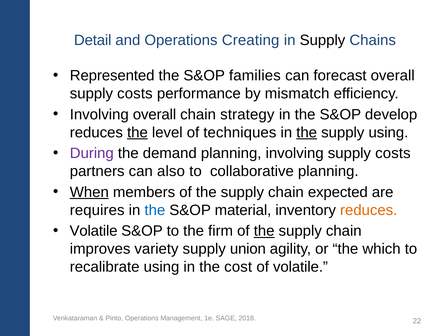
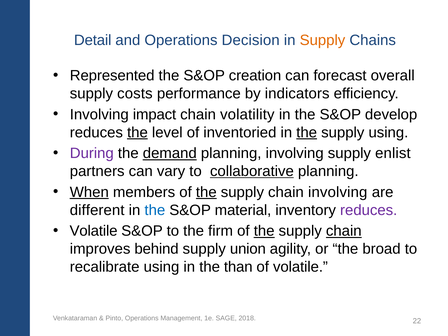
Creating: Creating -> Decision (251, 40)
Supply colour: black -> orange (322, 40)
families: families -> creation (255, 76)
mismatch: mismatch -> indicators (297, 94)
Involving overall: overall -> impact (155, 115)
strategy: strategy -> volatility (247, 115)
techniques: techniques -> inventoried (240, 132)
demand underline: none -> present (170, 153)
involving supply costs: costs -> enlist (393, 153)
also: also -> vary (171, 171)
collaborative underline: none -> present (252, 171)
the underline: none -> present (206, 192)
chain expected: expected -> involving (338, 192)
requires: requires -> different (97, 210)
reduces colour: orange -> purple (369, 210)
chain underline: none -> present (344, 231)
variety: variety -> behind (157, 249)
which: which -> broad (382, 249)
cost: cost -> than (238, 267)
